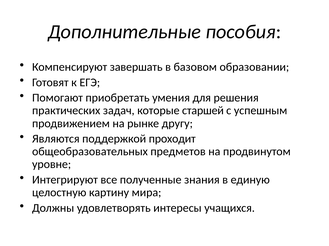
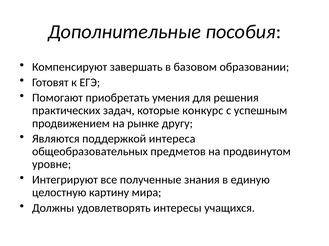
старшей: старшей -> конкурс (203, 111)
проходит: проходит -> интереса (172, 139)
